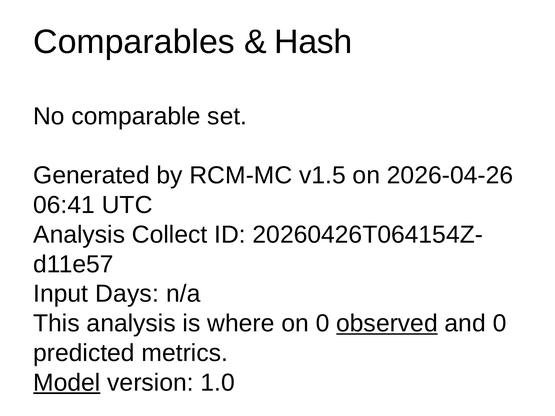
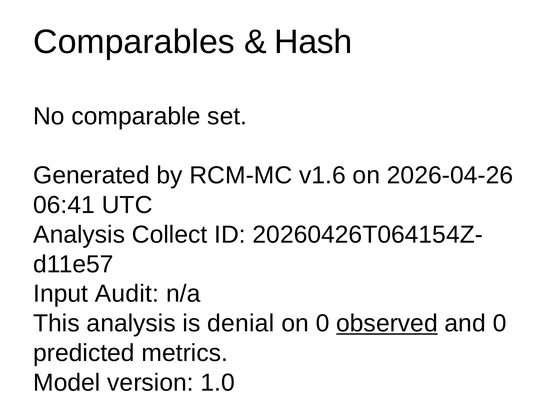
v1.5: v1.5 -> v1.6 (322, 176)
Days: Days -> Audit (127, 294)
where: where -> denial (241, 324)
Model underline: present -> none (67, 383)
